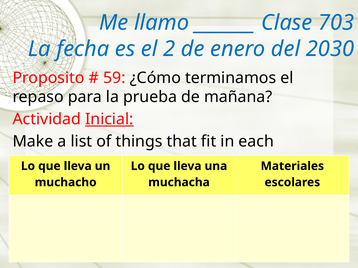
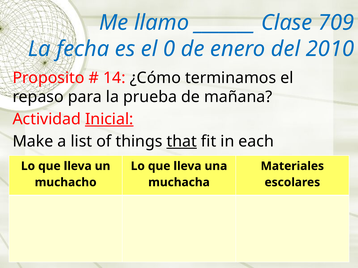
703: 703 -> 709 (336, 23)
2: 2 -> 0 (169, 49)
2030: 2030 -> 2010 (330, 49)
59: 59 -> 14 (114, 78)
that underline: none -> present (182, 142)
